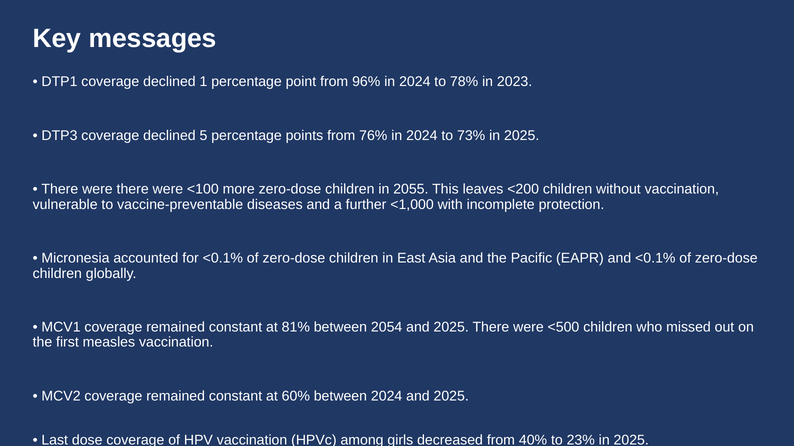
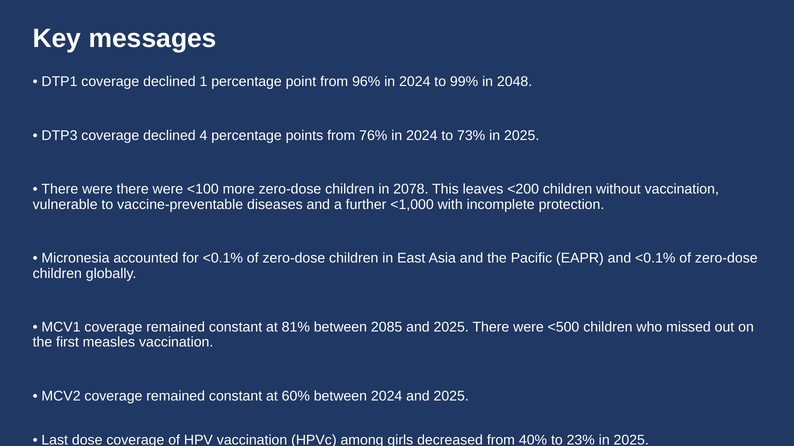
78%: 78% -> 99% (464, 82)
2023: 2023 -> 2048 (515, 82)
5: 5 -> 4 (203, 136)
2055: 2055 -> 2078 (411, 190)
2054: 2054 -> 2085 (387, 328)
